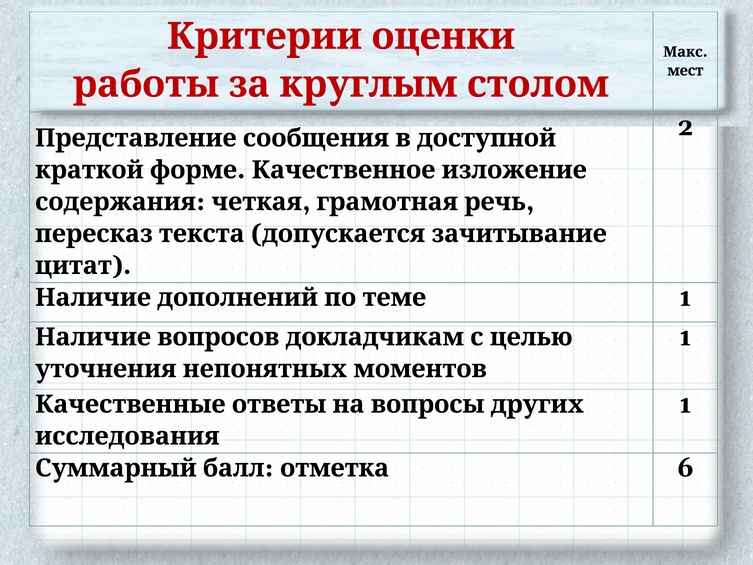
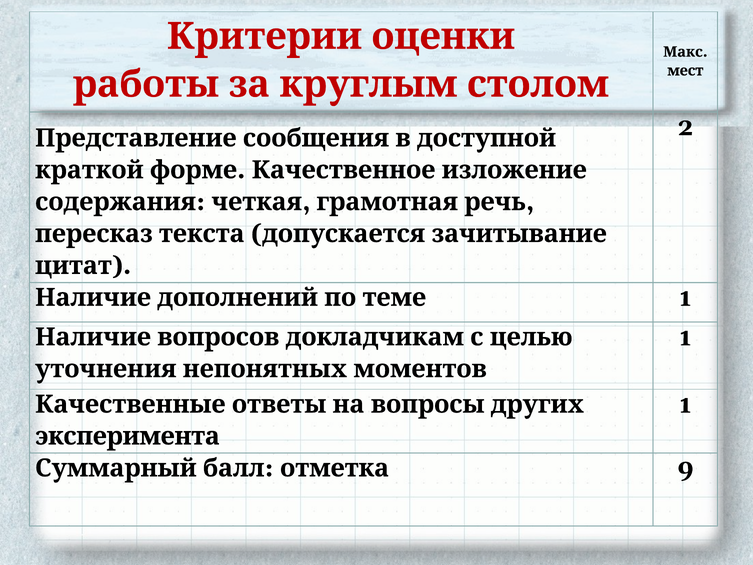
исследования: исследования -> эксперимента (128, 436)
6: 6 -> 9 (685, 468)
